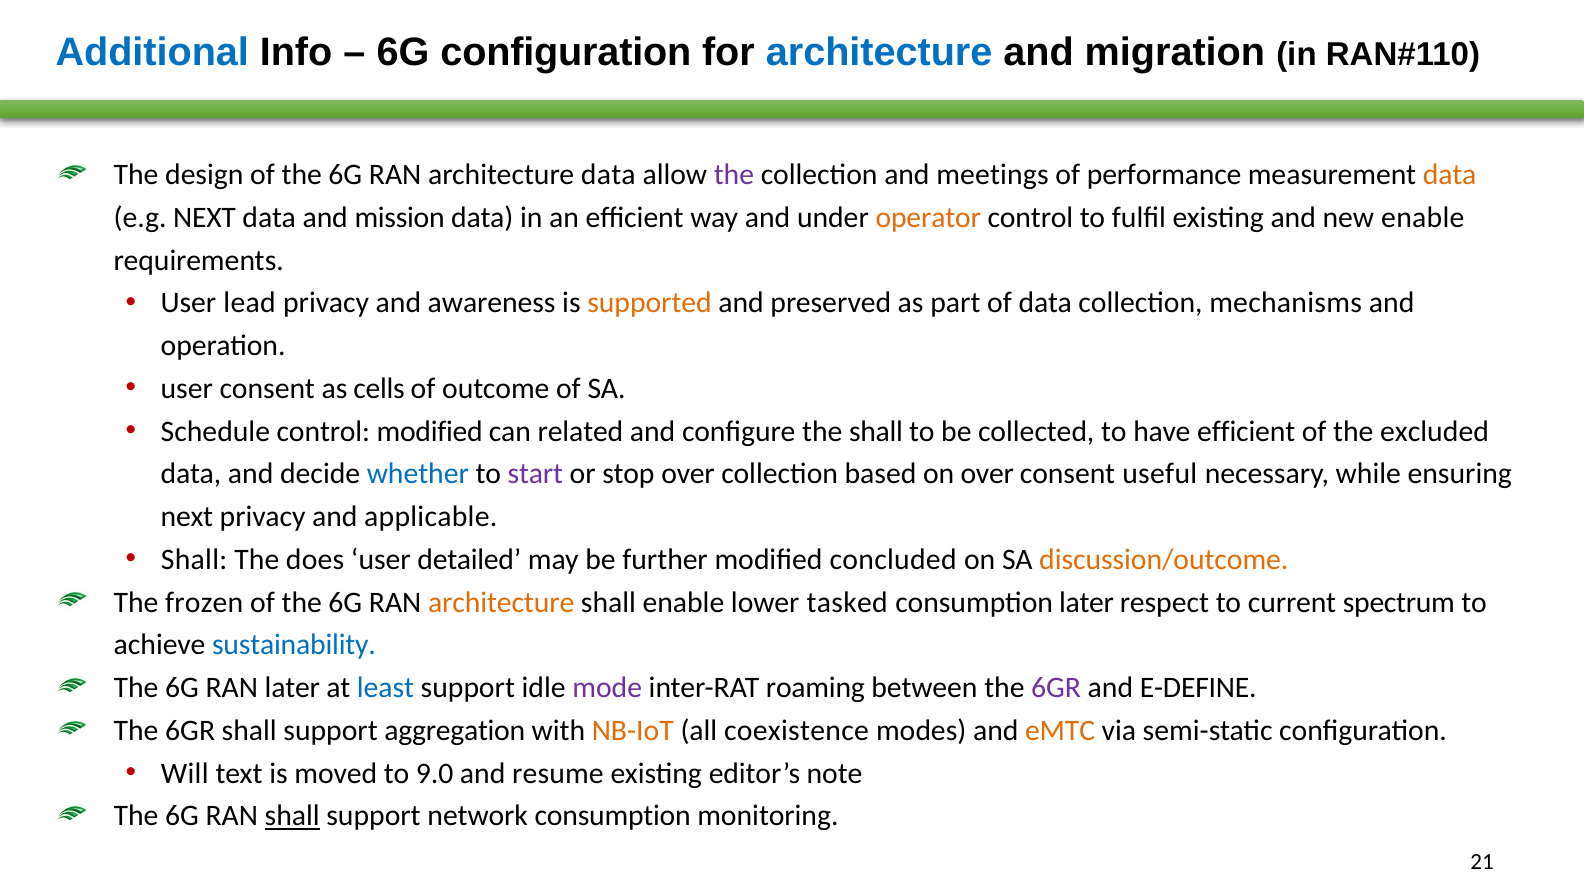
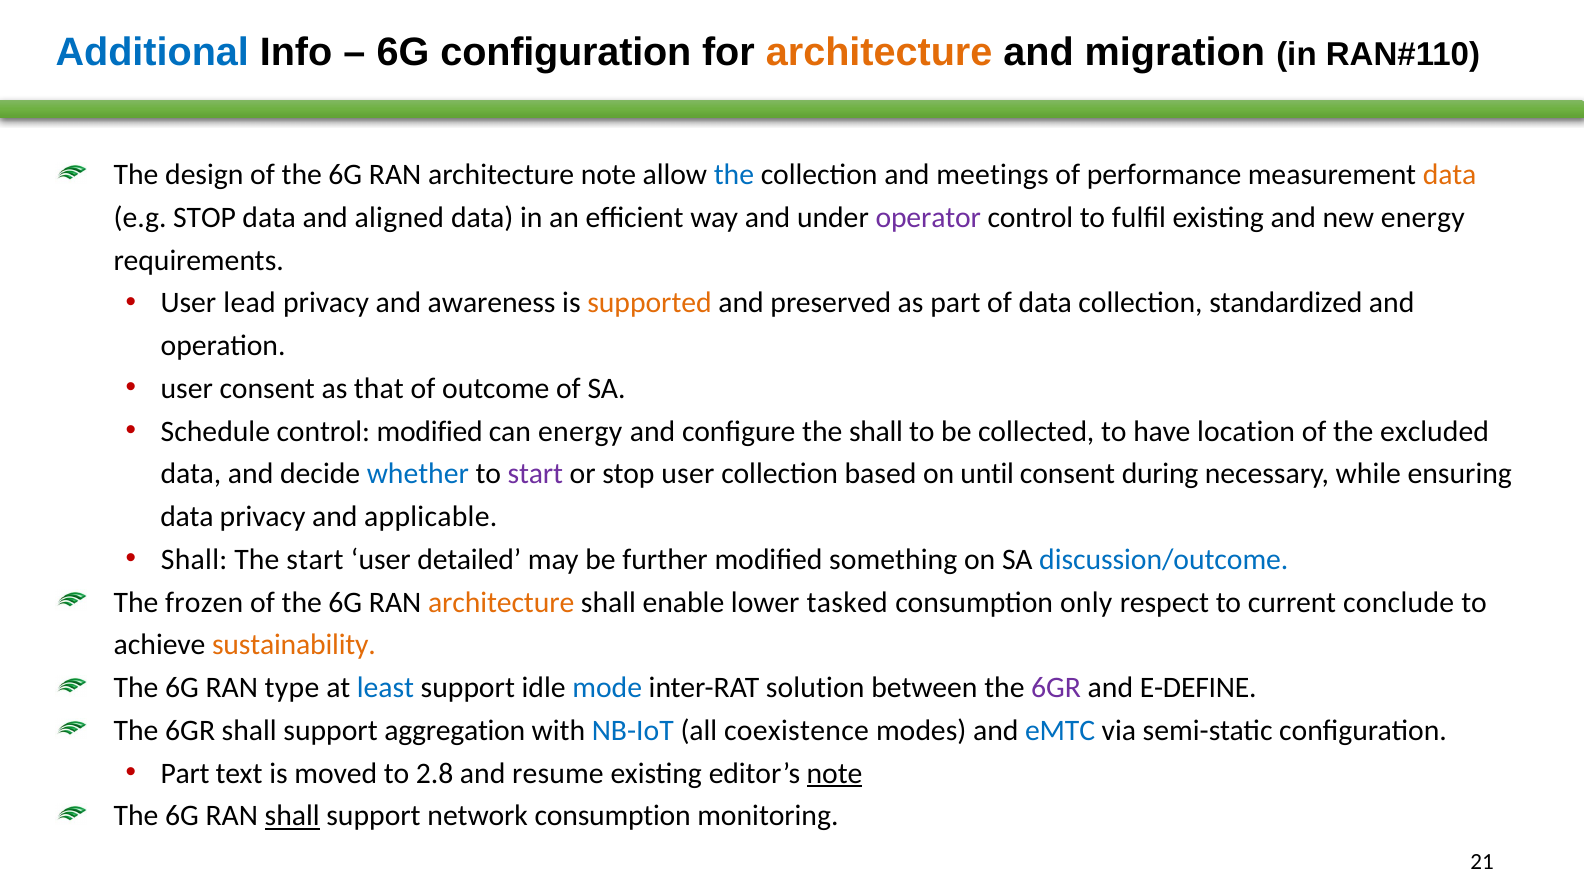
architecture colour: blue -> orange (879, 52)
architecture data: data -> note (609, 175)
the colour: purple -> blue (734, 175)
e.g NEXT: NEXT -> STOP (205, 218)
mission: mission -> aligned (399, 218)
operator colour: orange -> purple (928, 218)
new enable: enable -> energy (1423, 218)
mechanisms: mechanisms -> standardized (1286, 303)
cells: cells -> that (379, 389)
can related: related -> energy (580, 431)
have efficient: efficient -> location (1246, 431)
stop over: over -> user (688, 474)
on over: over -> until (987, 474)
useful: useful -> during (1160, 474)
next: next -> data (187, 517)
The does: does -> start (315, 560)
concluded: concluded -> something (893, 560)
discussion/outcome colour: orange -> blue (1164, 560)
consumption later: later -> only (1086, 602)
spectrum: spectrum -> conclude (1399, 602)
sustainability colour: blue -> orange (294, 645)
RAN later: later -> type (292, 688)
mode colour: purple -> blue (607, 688)
roaming: roaming -> solution (815, 688)
NB-IoT colour: orange -> blue (633, 731)
eMTC colour: orange -> blue (1060, 731)
Will: Will -> Part (185, 773)
9.0: 9.0 -> 2.8 (435, 773)
note underline: none -> present (835, 773)
